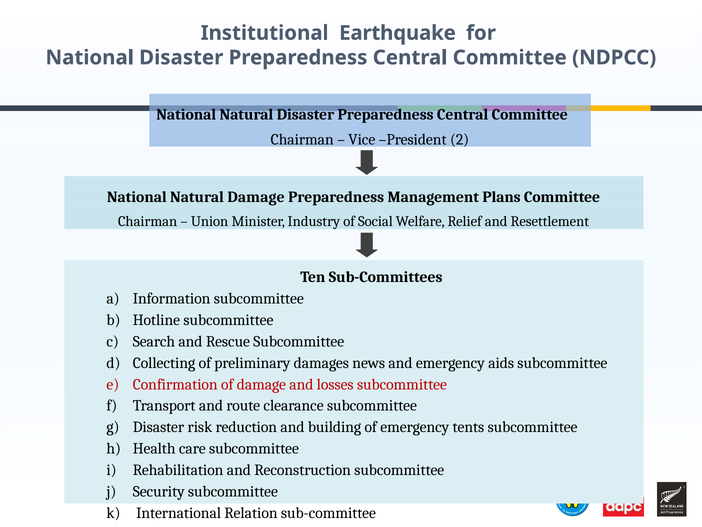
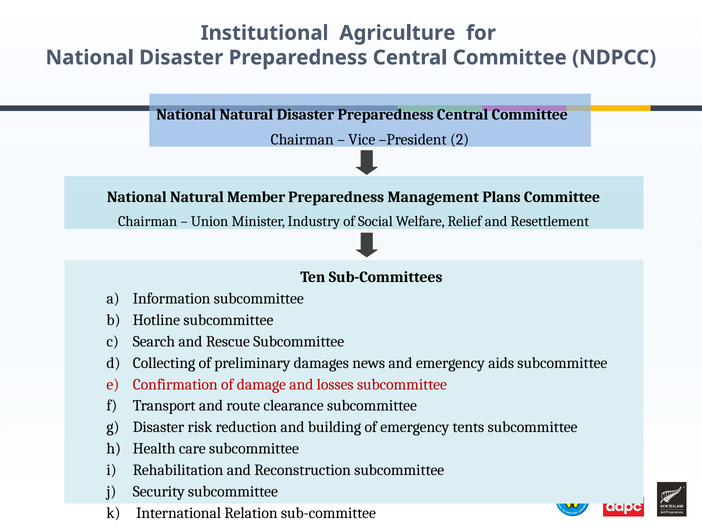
Earthquake: Earthquake -> Agriculture (397, 33)
Natural Damage: Damage -> Member (256, 197)
